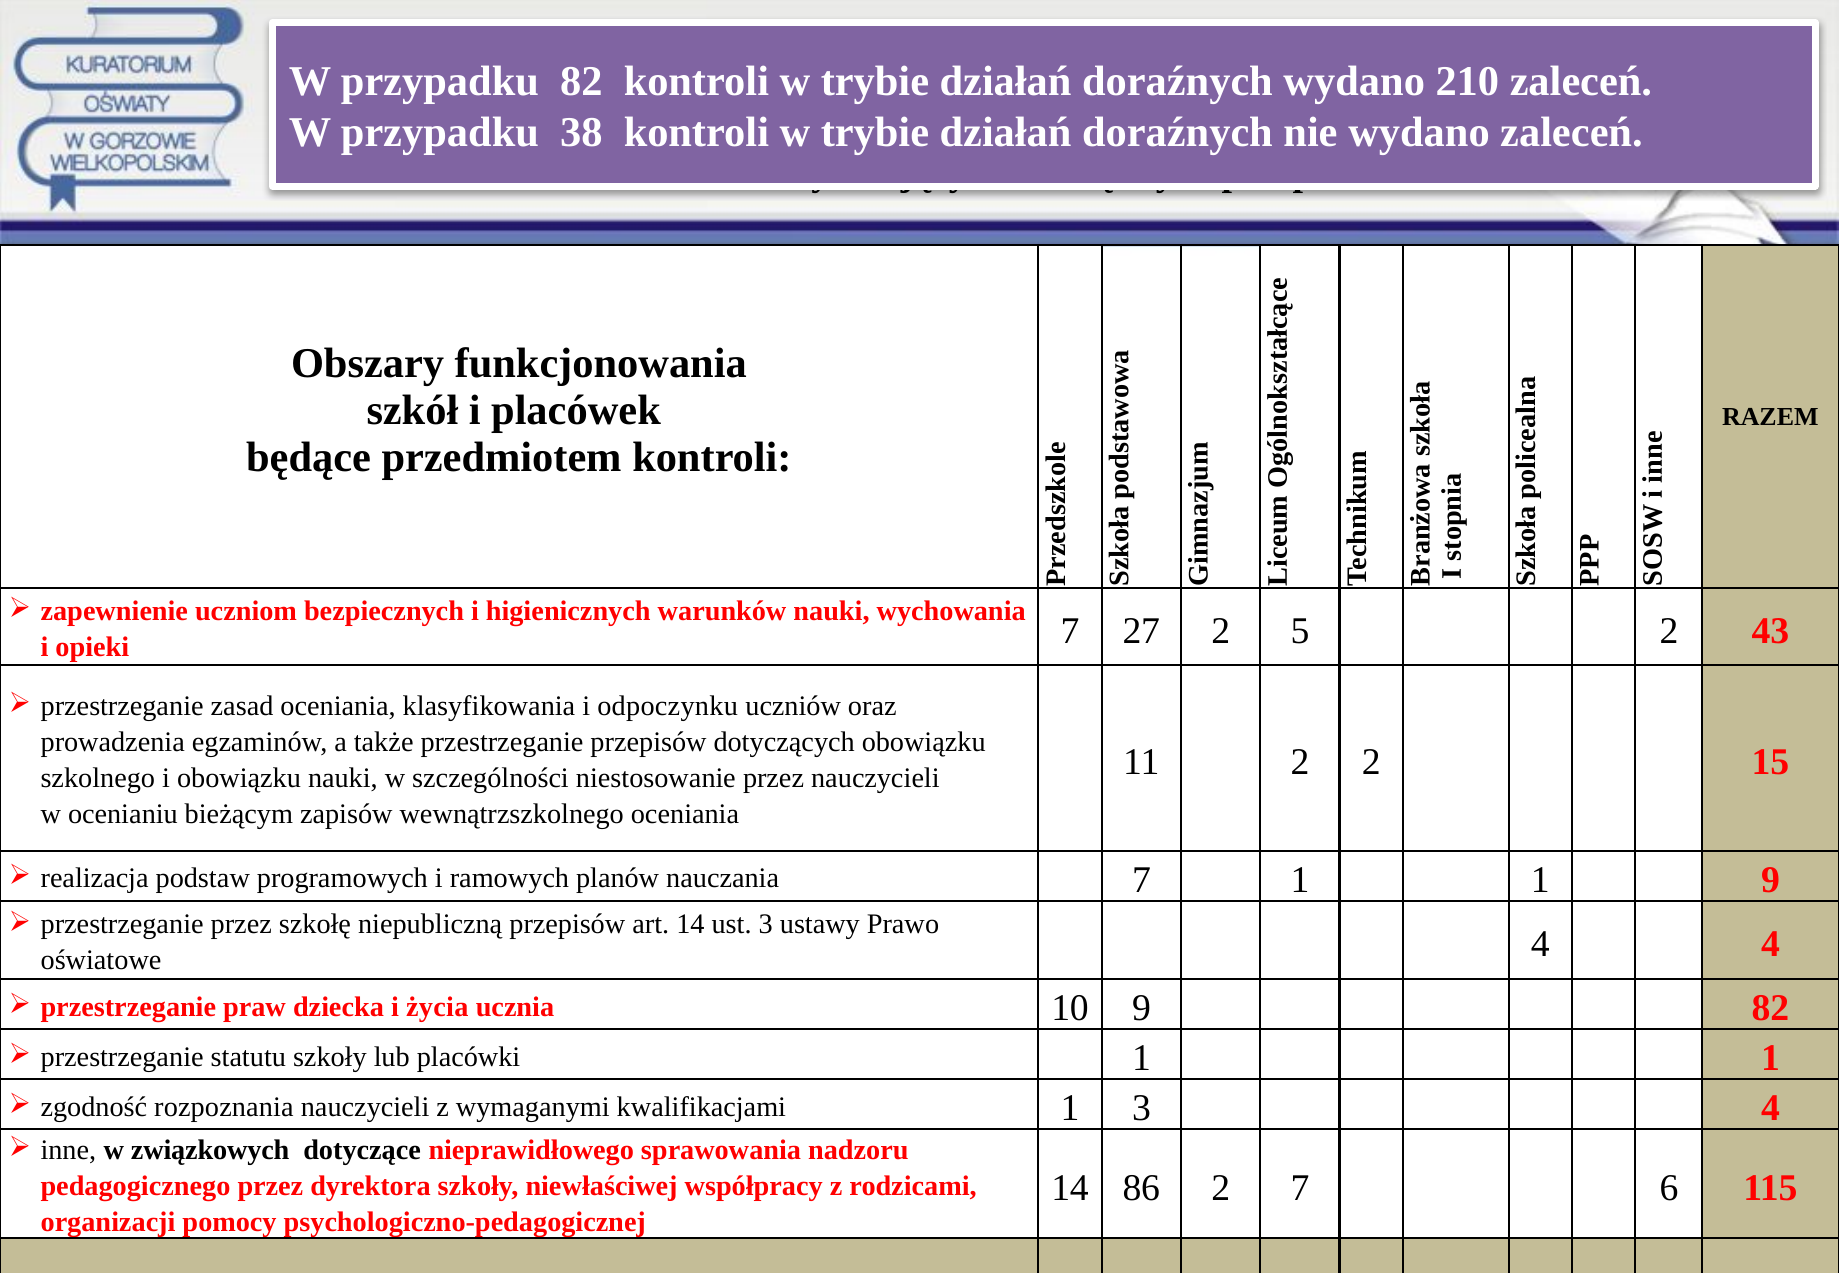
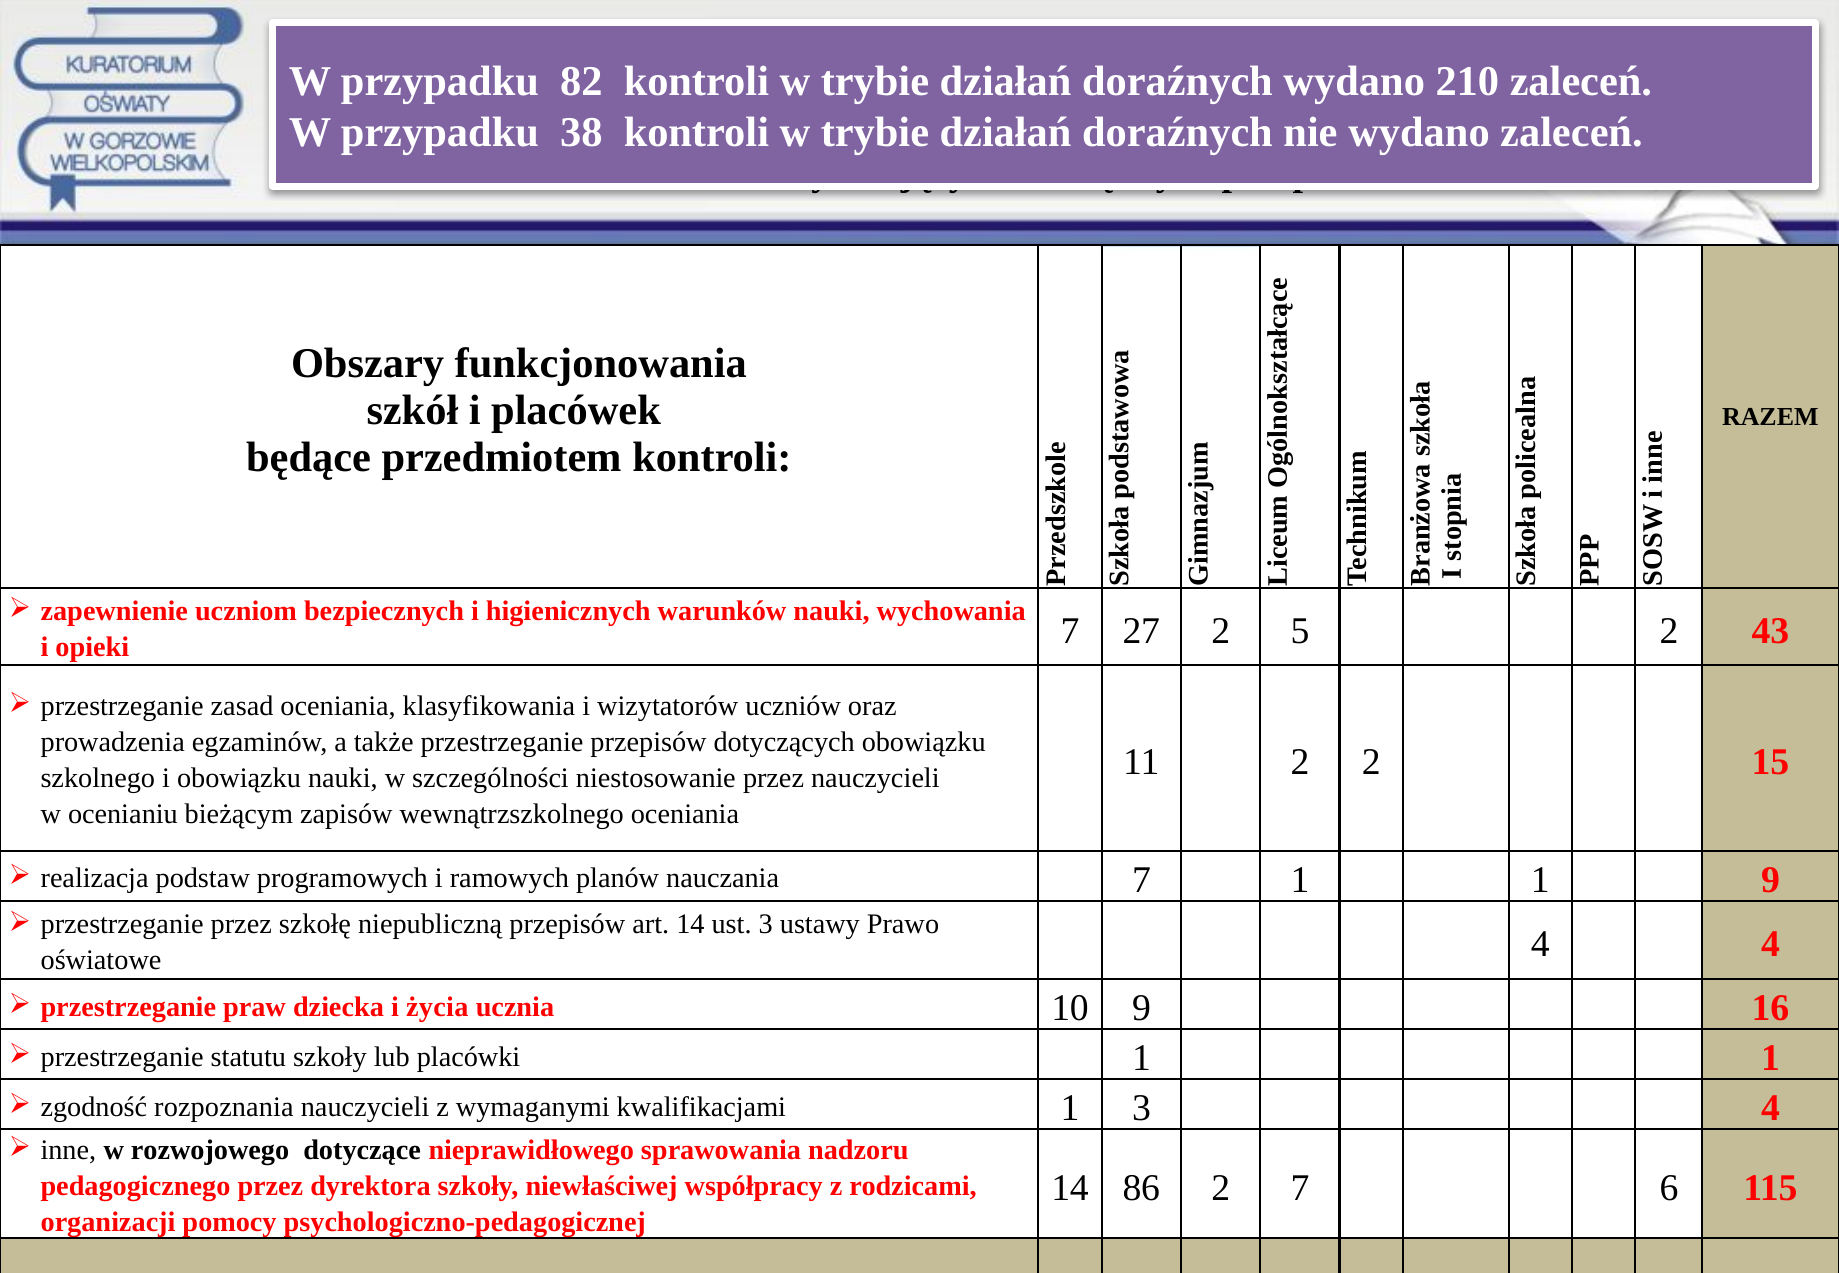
odpoczynku: odpoczynku -> wizytatorów (668, 706)
9 82: 82 -> 16 (1771, 1009)
związkowych: związkowych -> rozwojowego (210, 1150)
